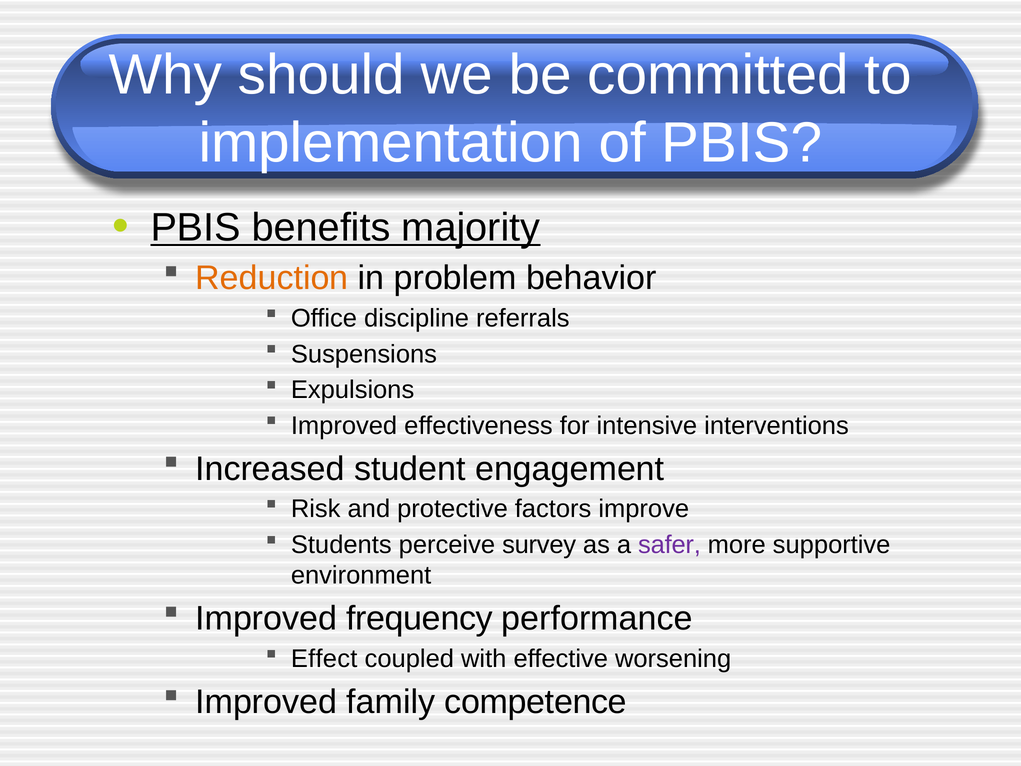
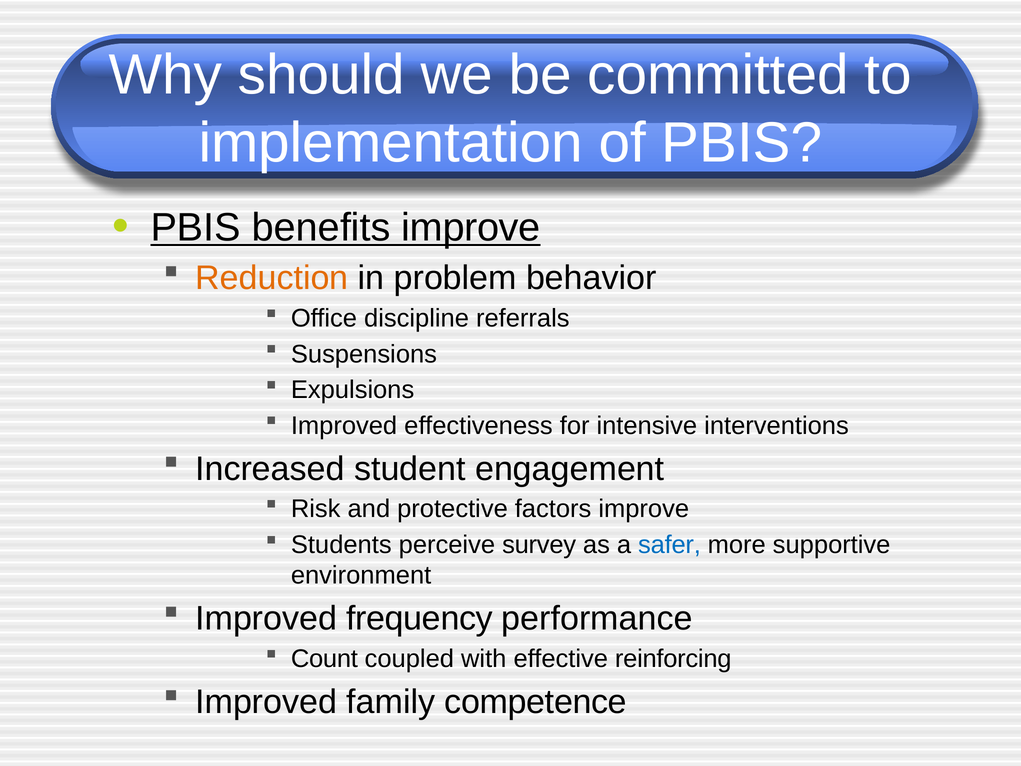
benefits majority: majority -> improve (471, 227)
safer colour: purple -> blue (669, 545)
Effect: Effect -> Count (324, 659)
worsening: worsening -> reinforcing (673, 659)
